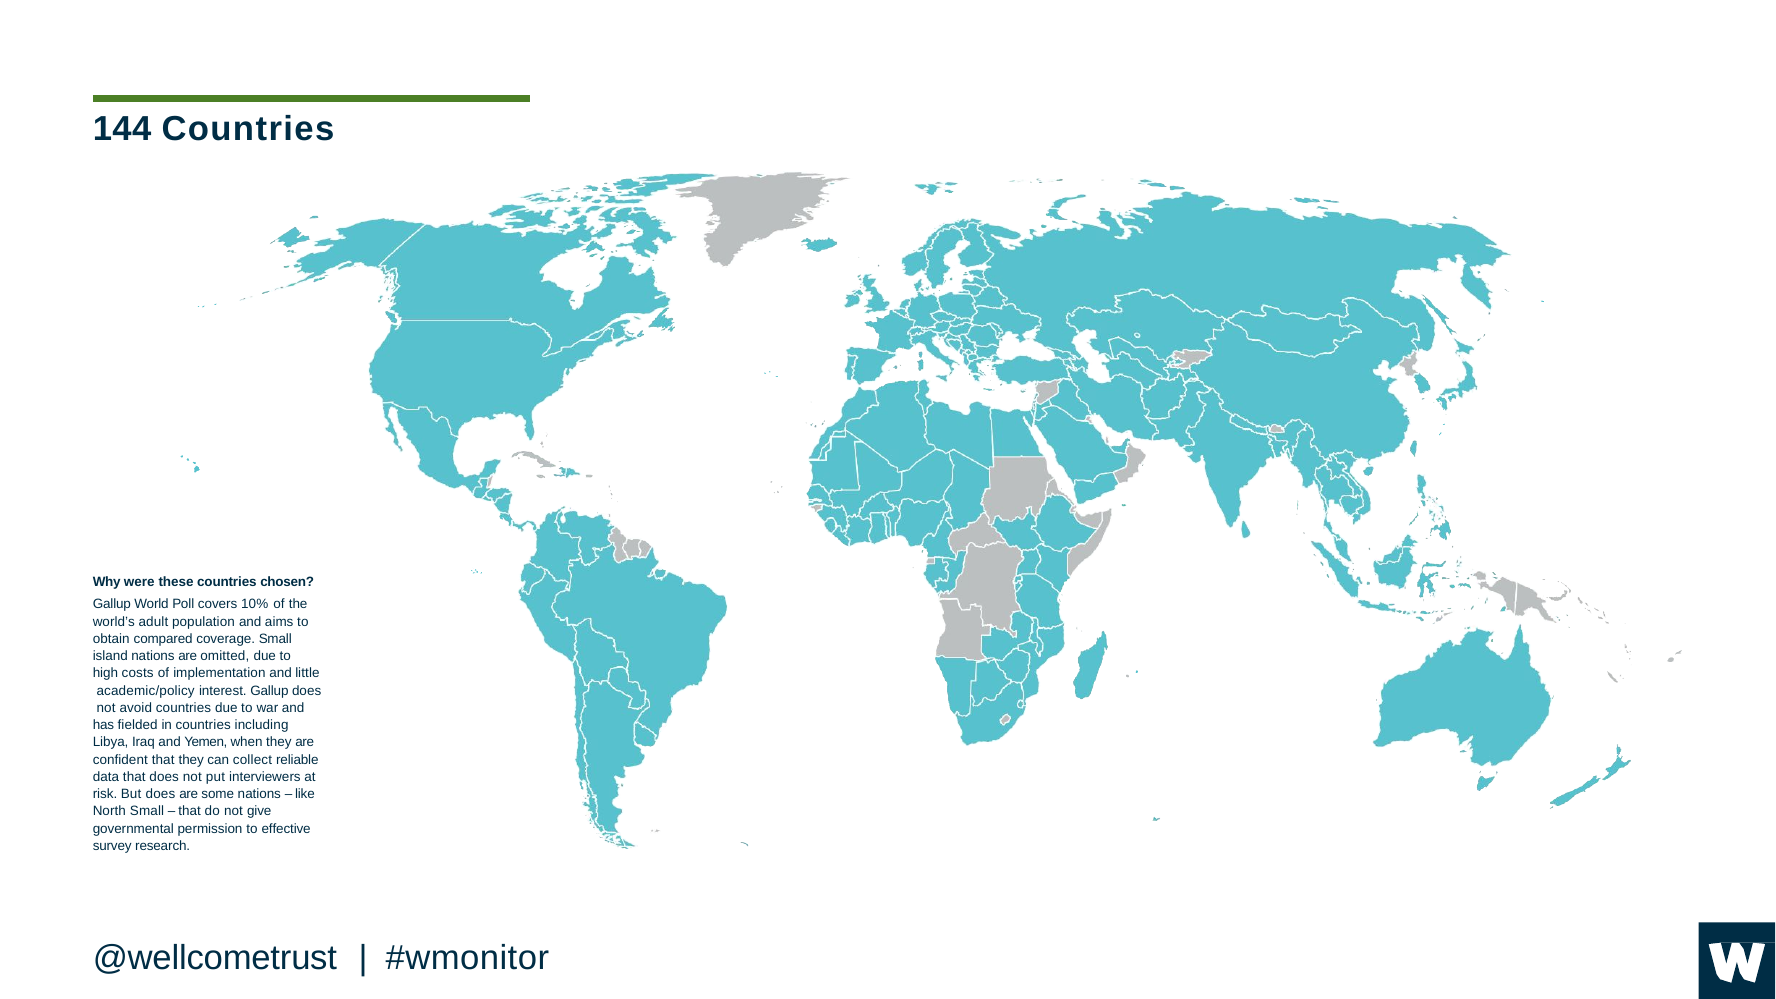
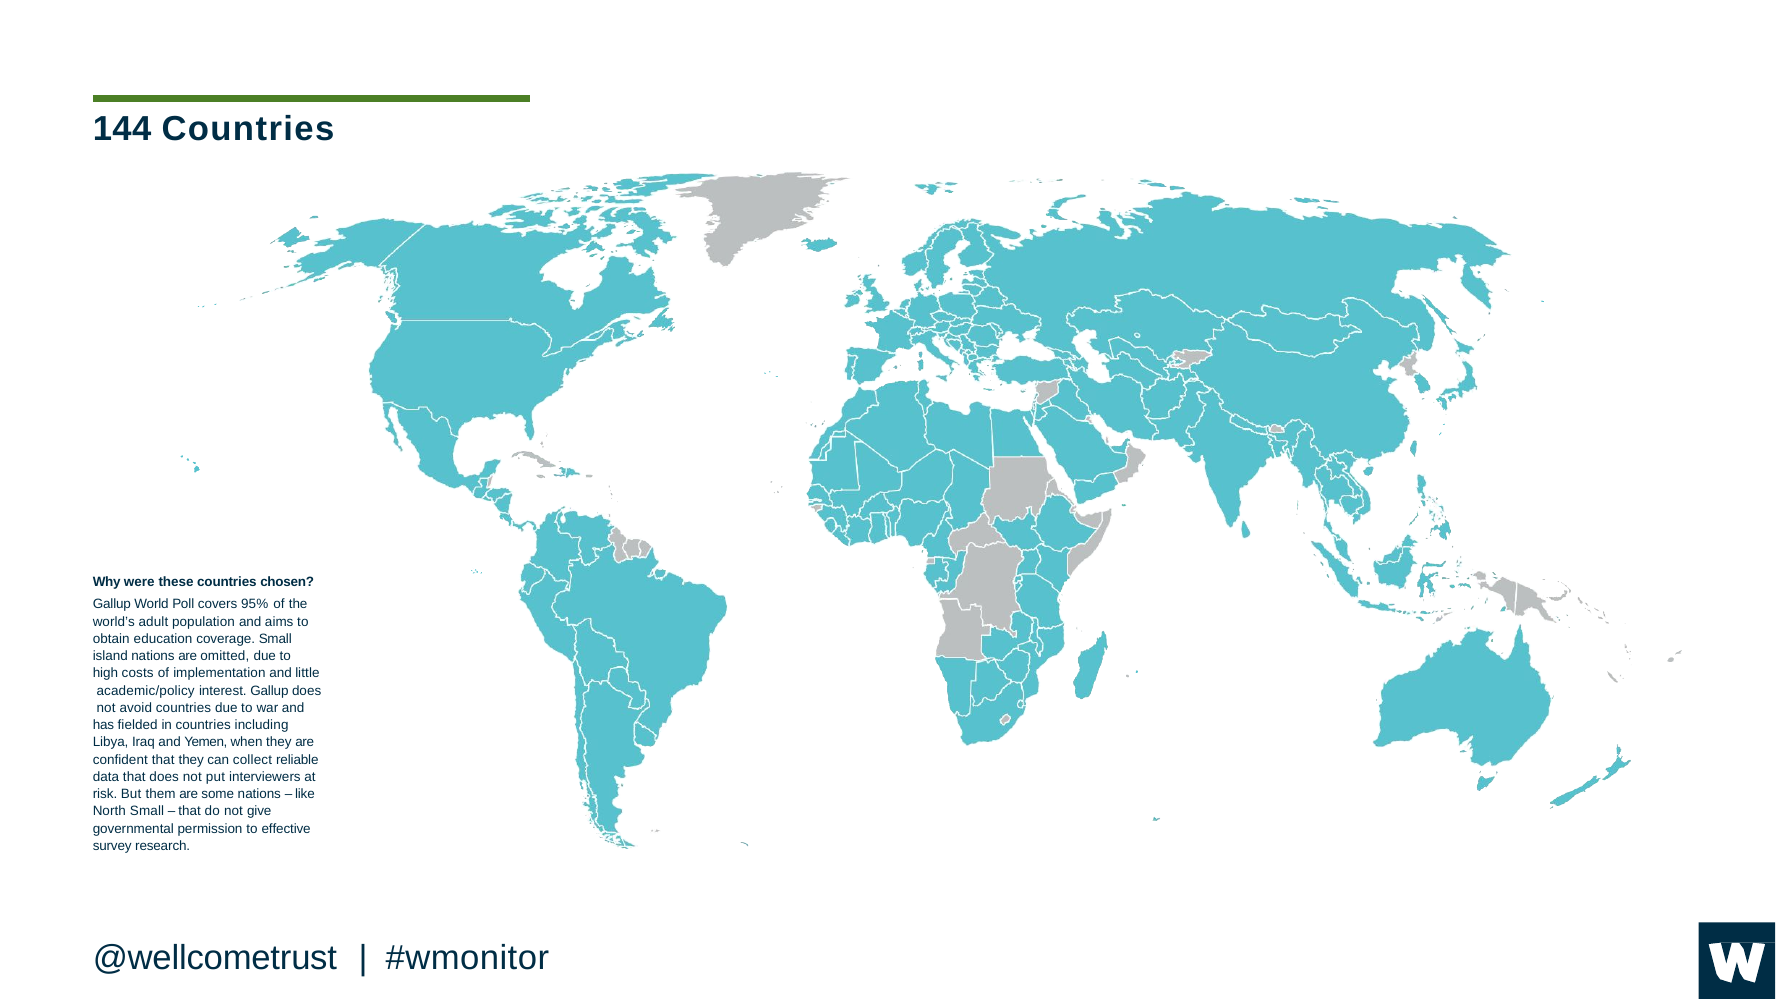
10%: 10% -> 95% (255, 604)
compared: compared -> education (163, 639)
But does: does -> them (161, 794)
